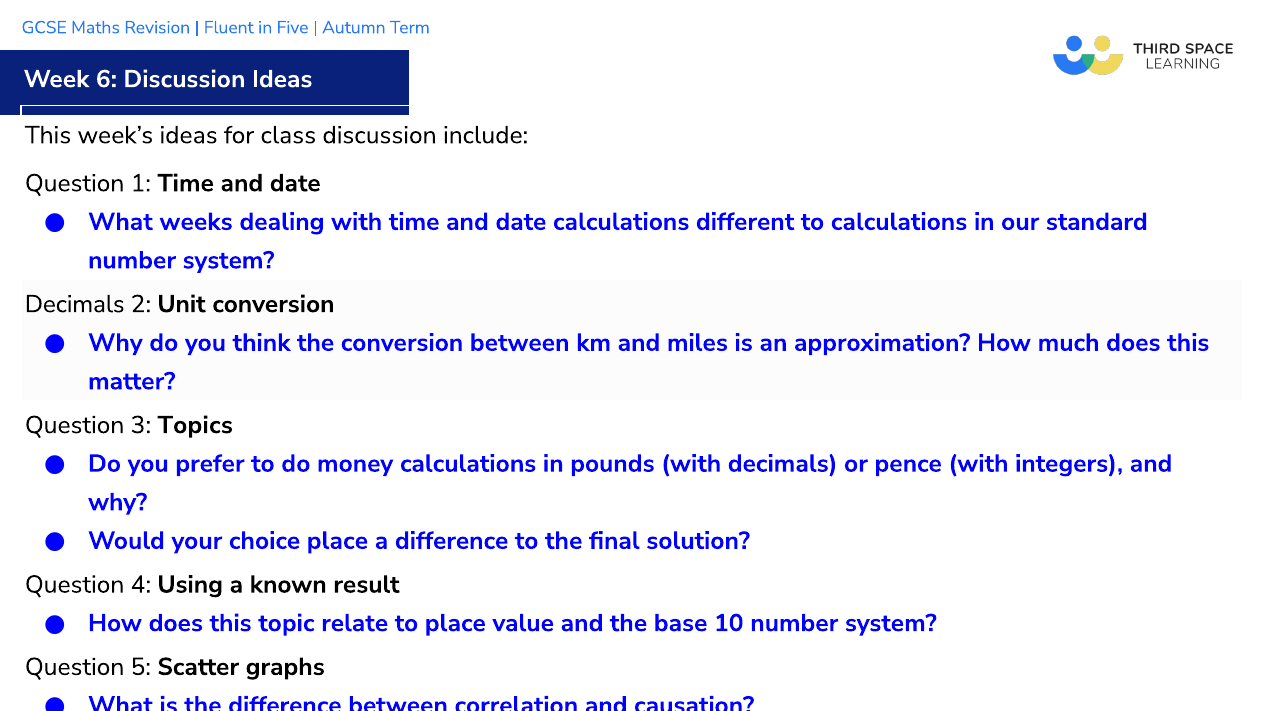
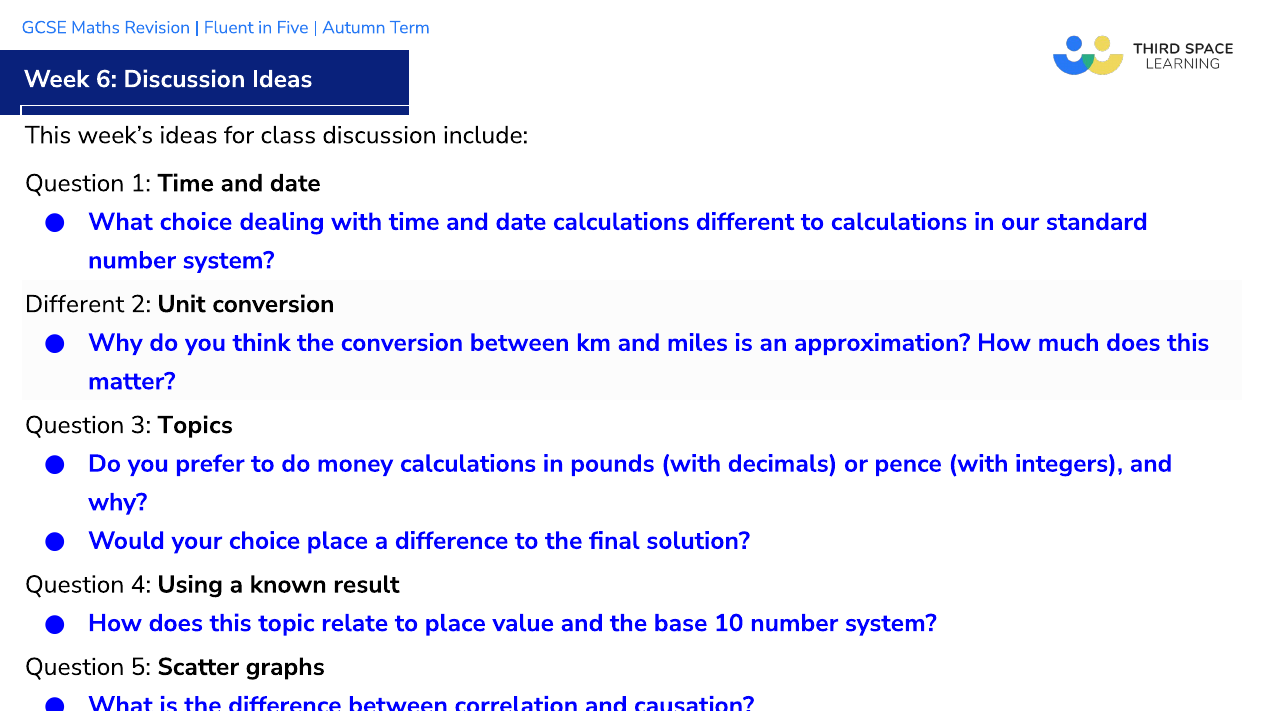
What weeks: weeks -> choice (196, 222)
Decimals: Decimals -> Different (75, 304)
